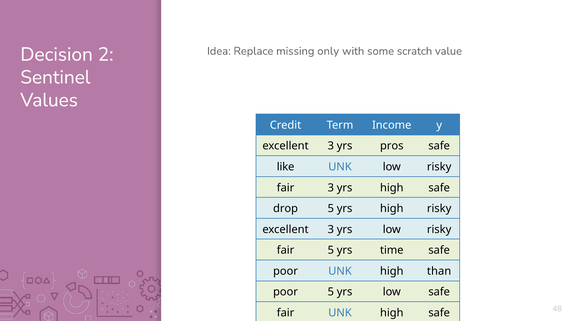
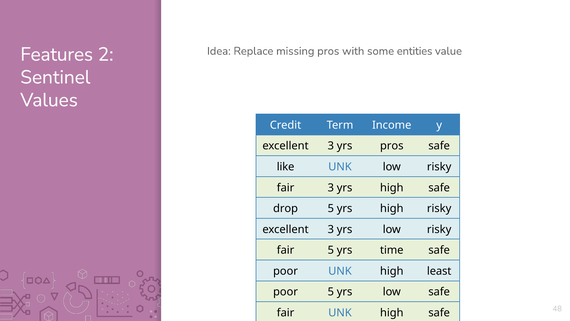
missing only: only -> pros (328, 51)
scratch: scratch -> entities (415, 51)
Decision: Decision -> Features (57, 54)
than: than -> least (439, 271)
